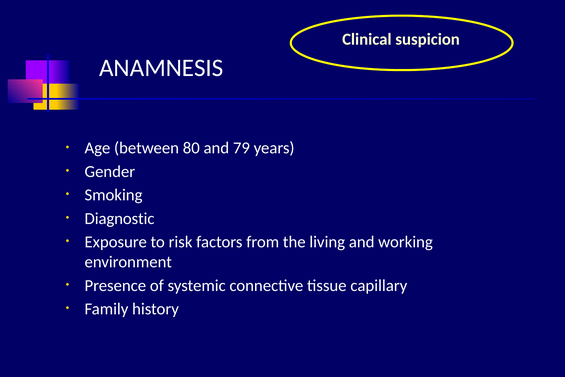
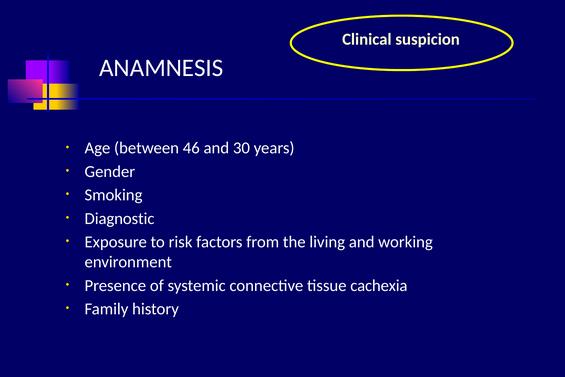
80: 80 -> 46 (191, 148)
79: 79 -> 30 (241, 148)
capillary: capillary -> cachexia (379, 285)
